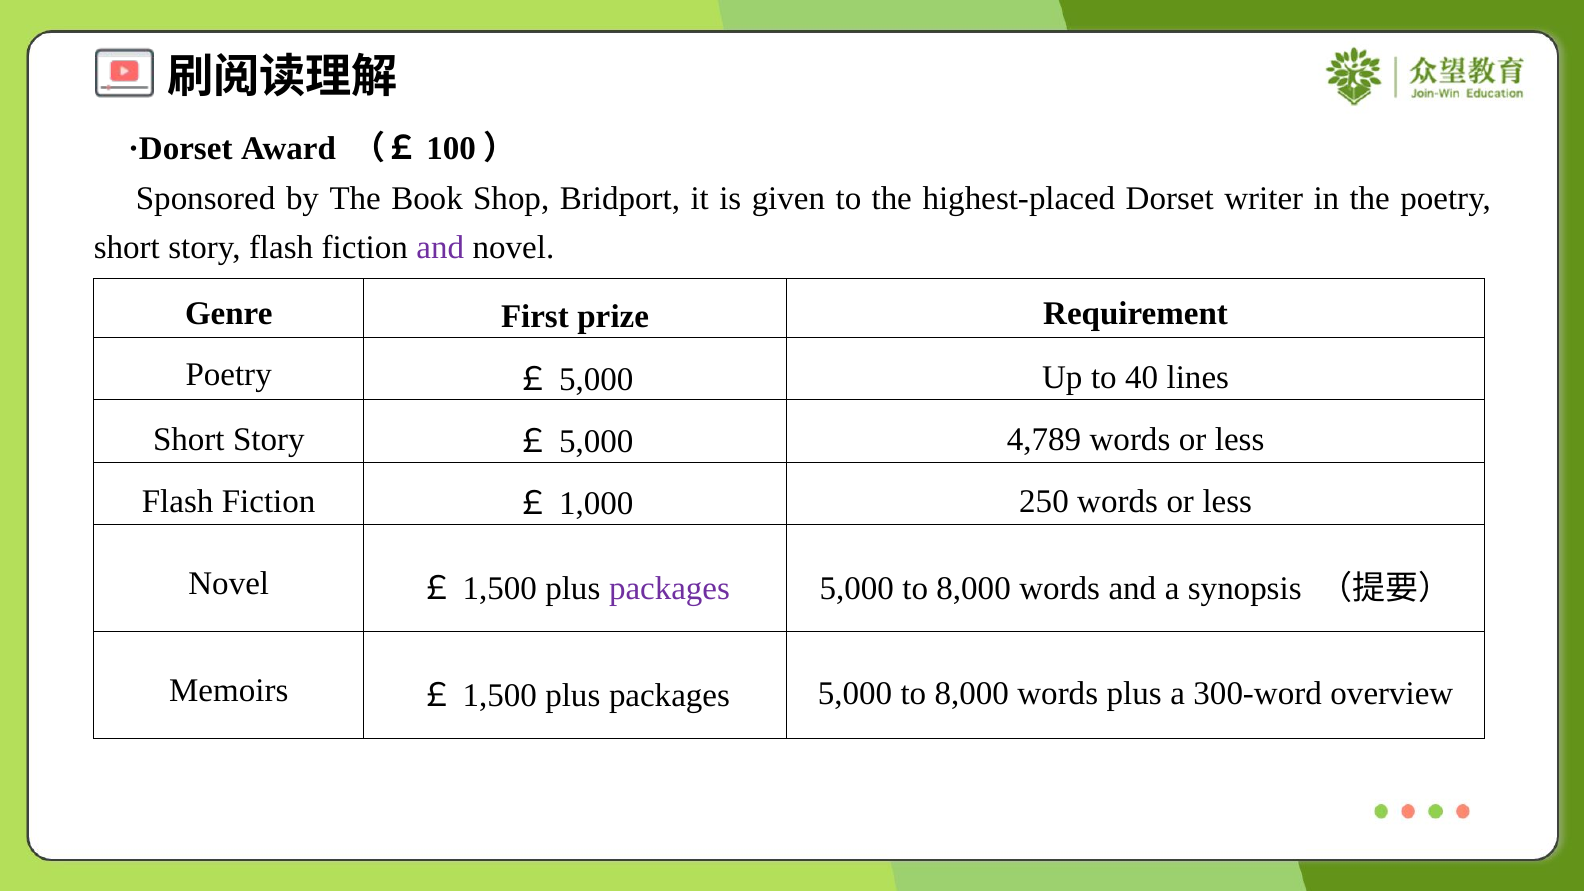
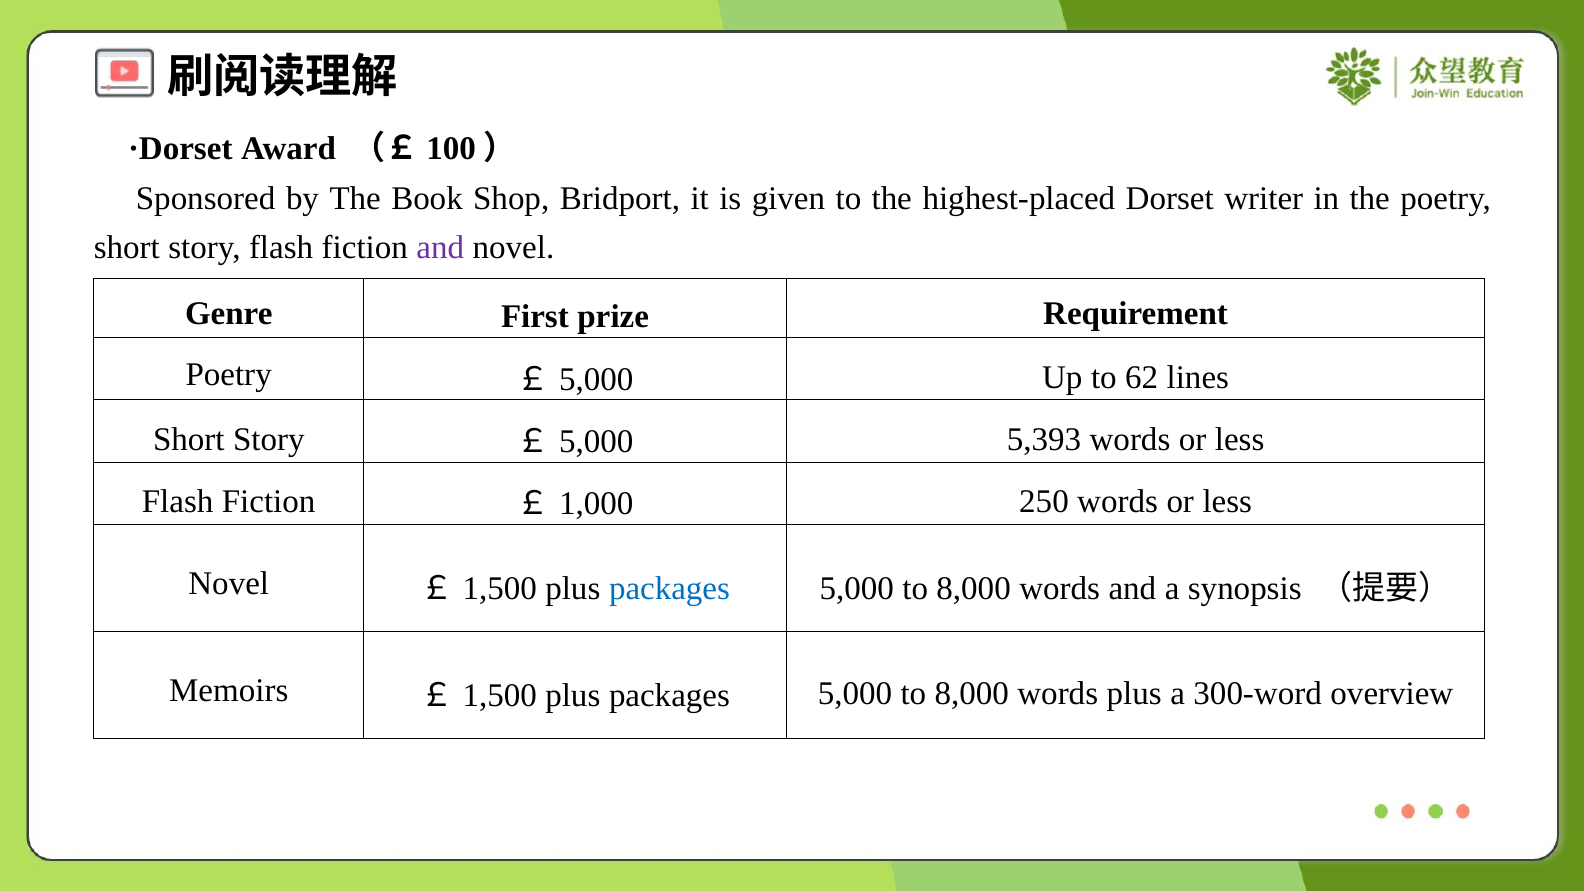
40: 40 -> 62 (1142, 377)
4,789: 4,789 -> 5,393 (1044, 440)
packages colour: purple -> blue (669, 588)
